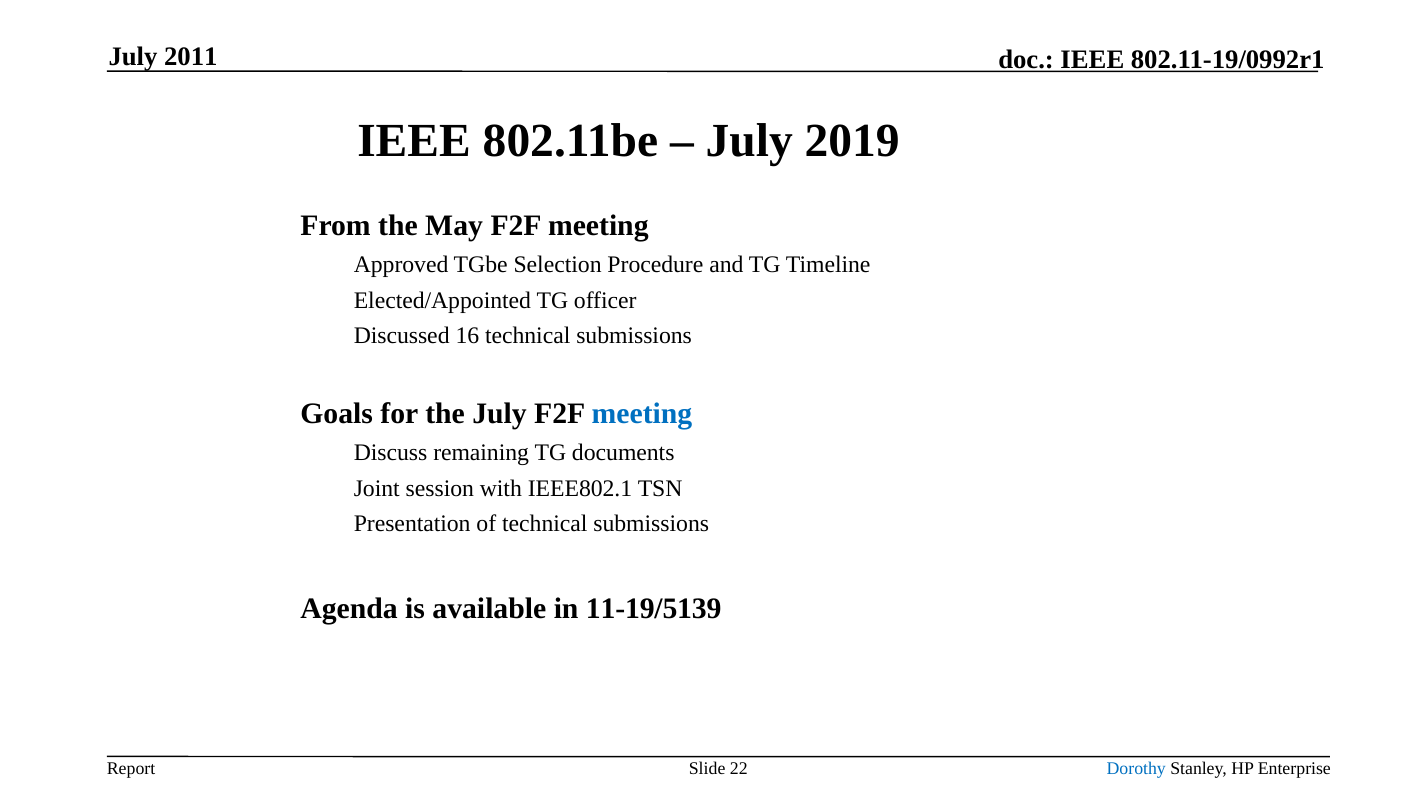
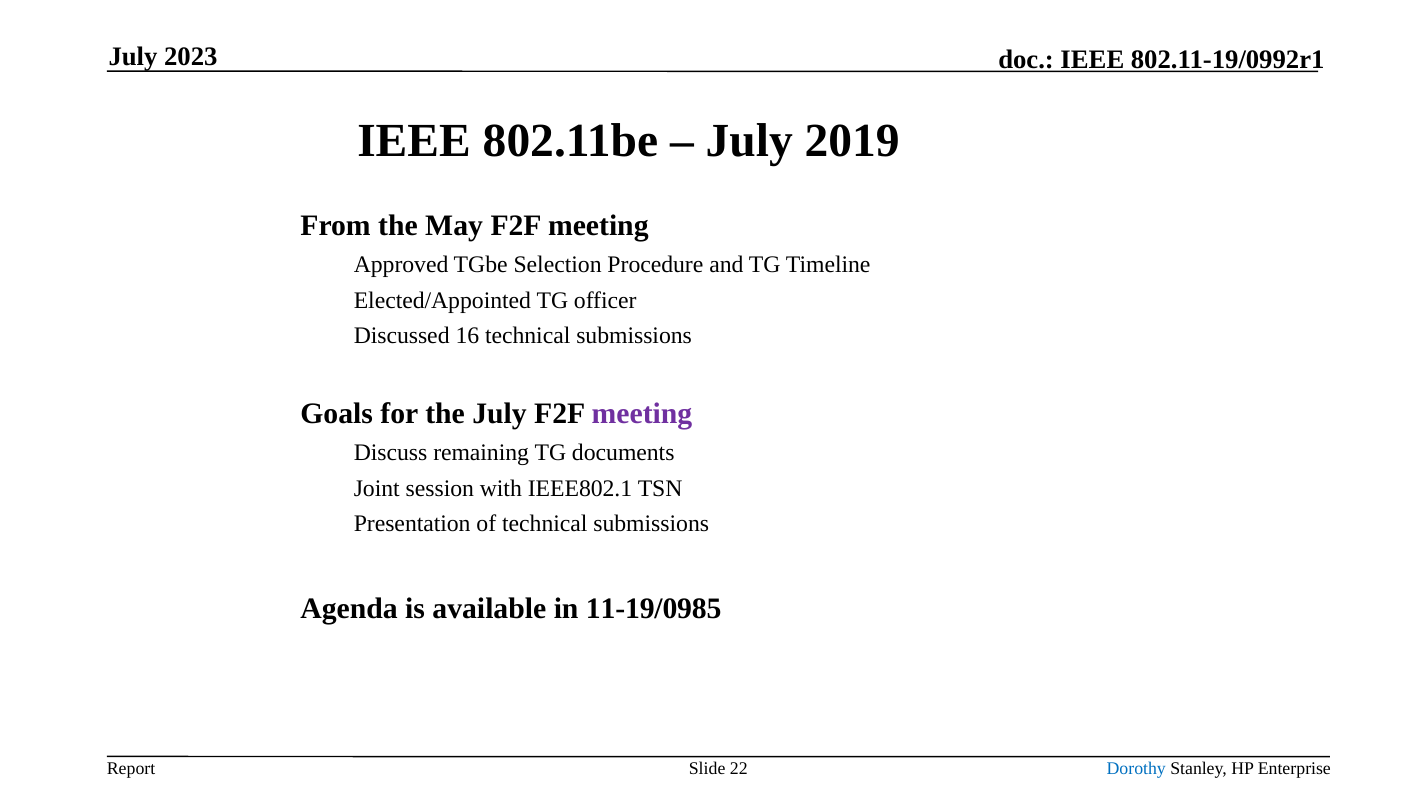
2011: 2011 -> 2023 (191, 57)
meeting colour: blue -> purple (642, 414)
11-19/5139: 11-19/5139 -> 11-19/0985 (654, 609)
